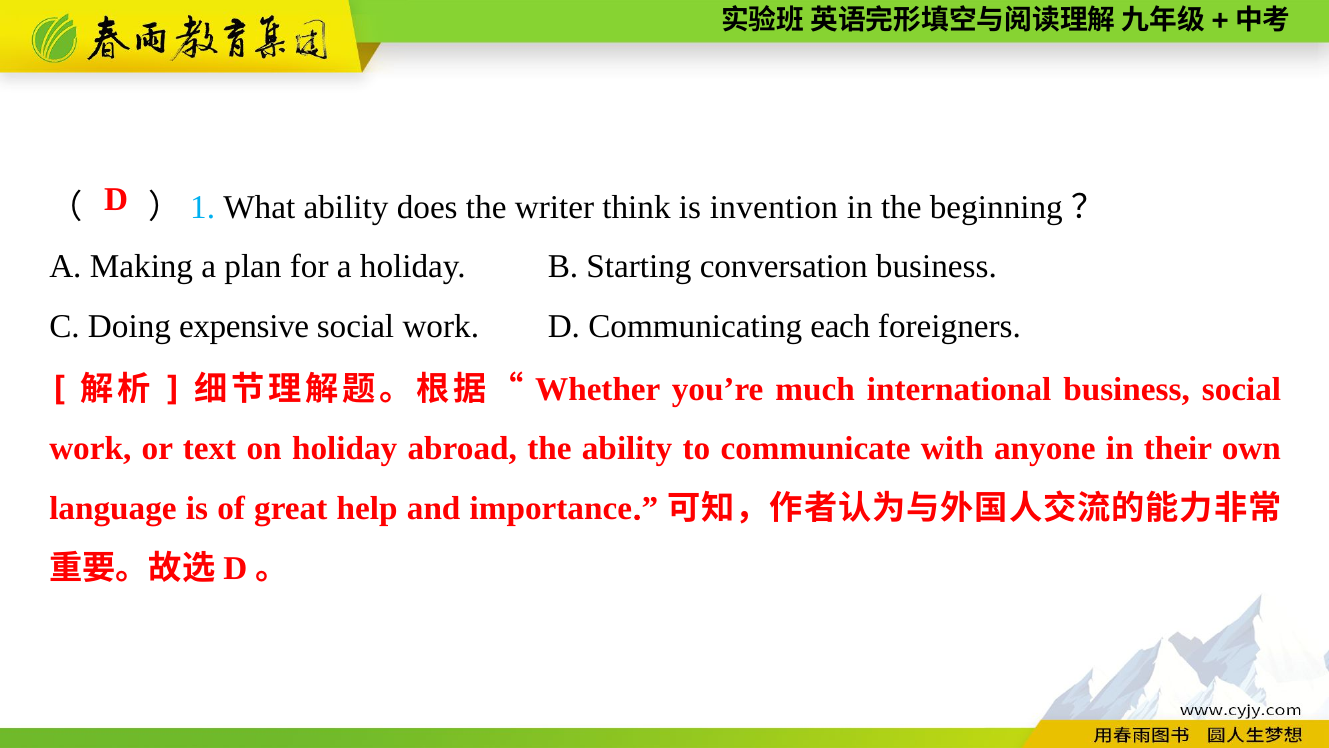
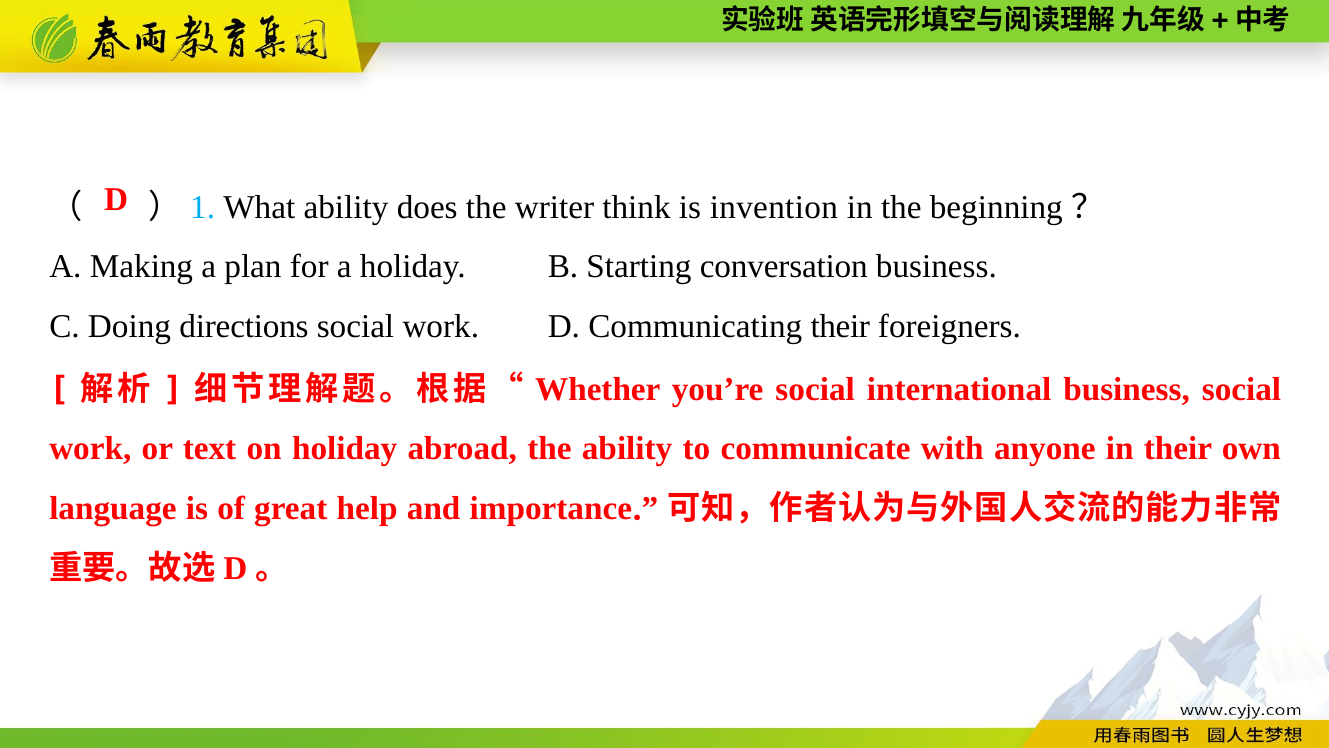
expensive: expensive -> directions (244, 327)
Communicating each: each -> their (840, 327)
you’re much: much -> social (815, 389)
